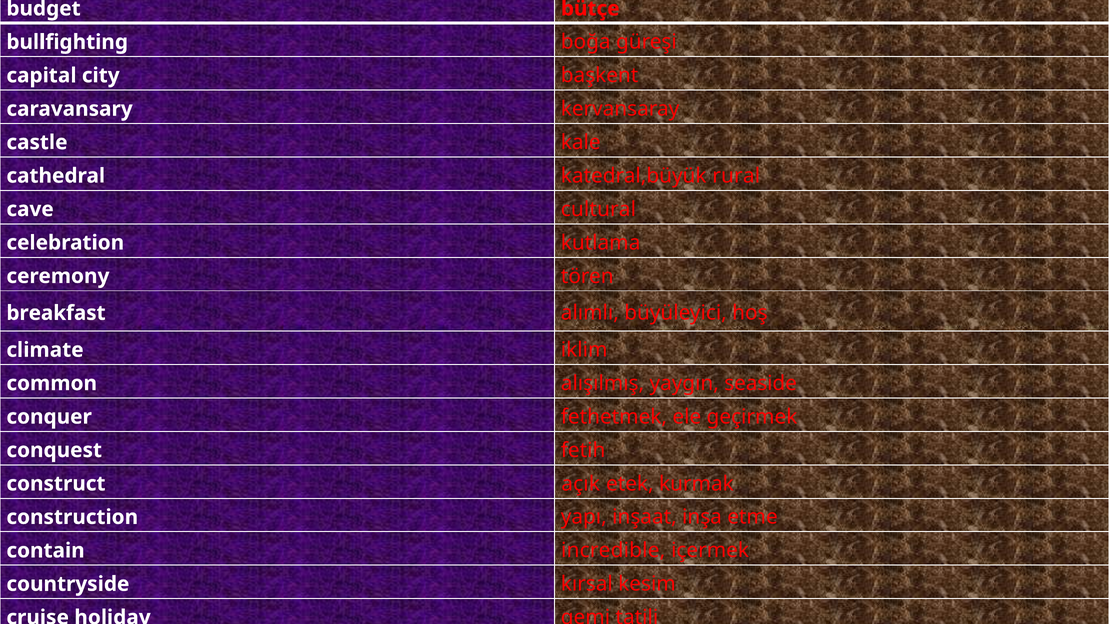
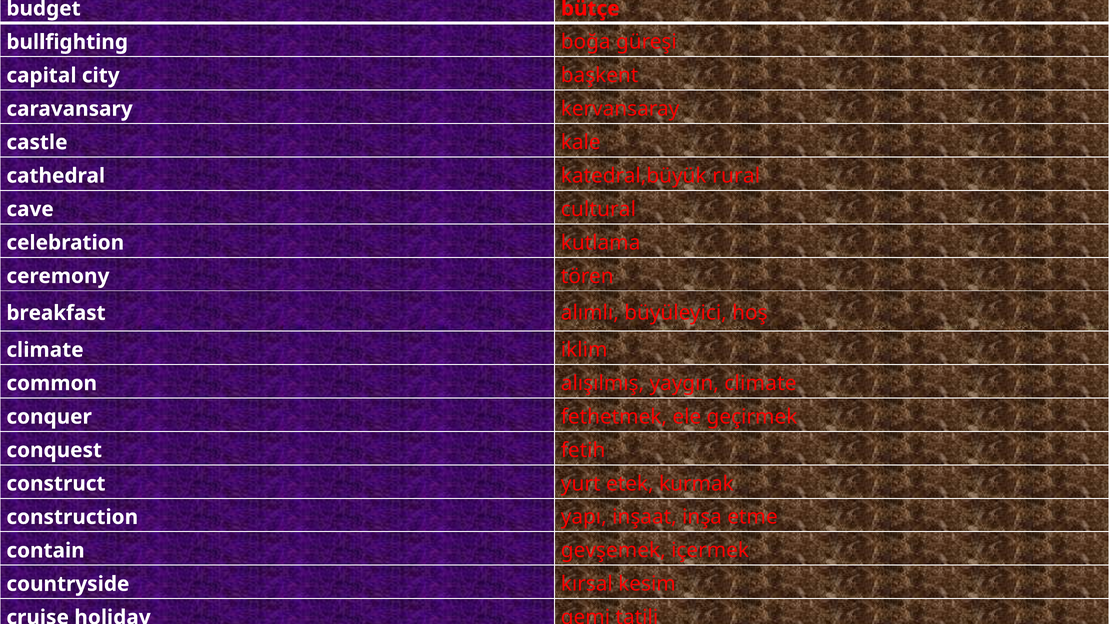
yaygın seaside: seaside -> climate (760, 383)
açık: açık -> yurt (581, 484)
incredible: incredible -> gevşemek (613, 550)
